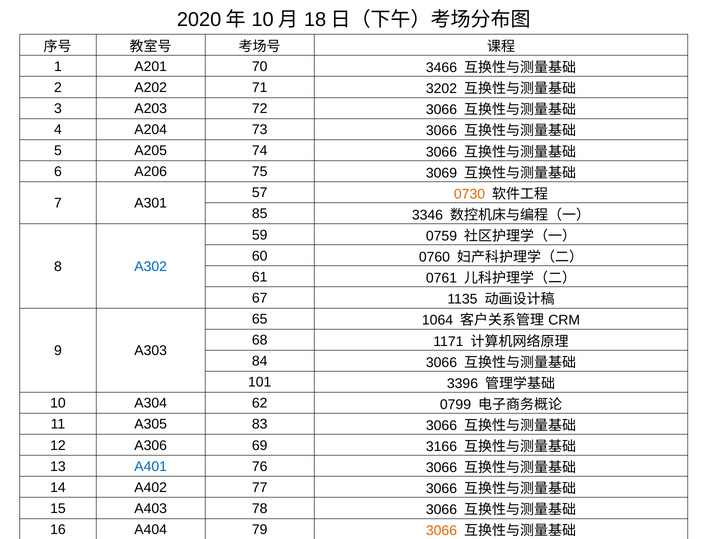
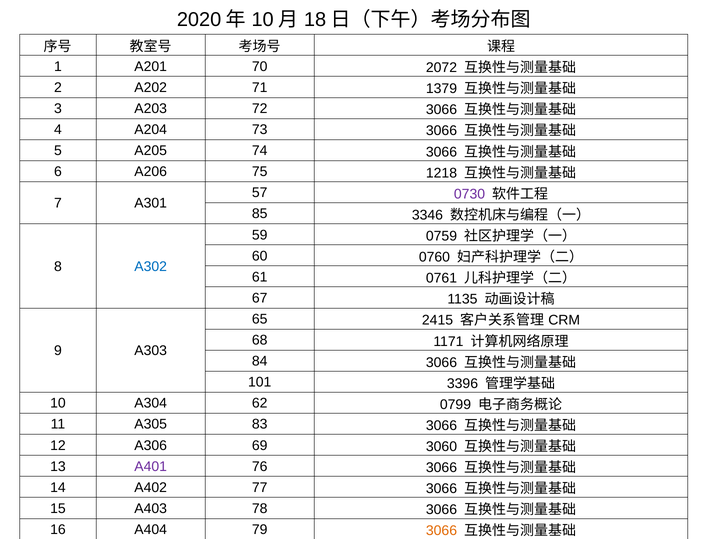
3466: 3466 -> 2072 (441, 68)
3202: 3202 -> 1379 (441, 89)
3069: 3069 -> 1218 (441, 173)
0730 colour: orange -> purple (470, 194)
1064: 1064 -> 2415 (438, 320)
3166: 3166 -> 3060 (441, 447)
A401 colour: blue -> purple (151, 467)
